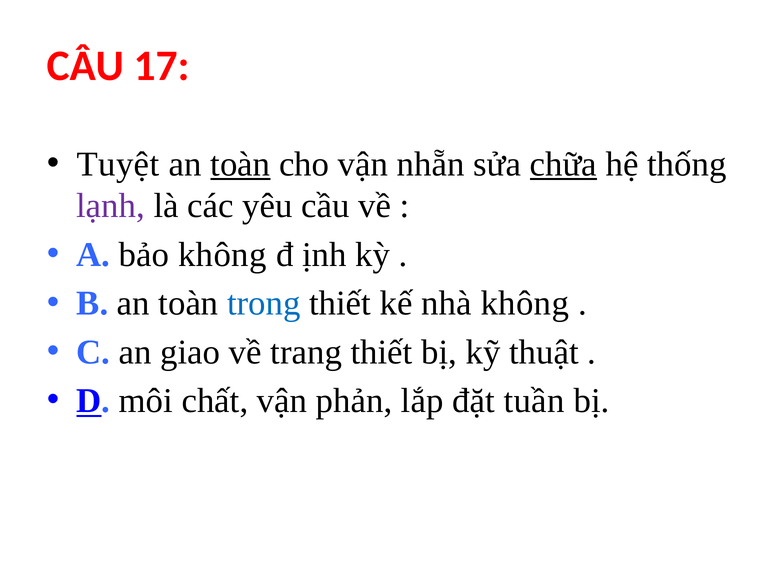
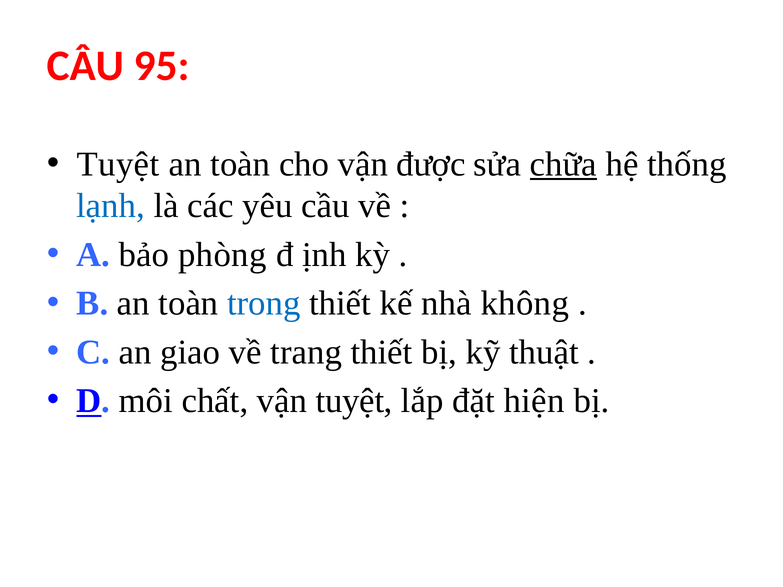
17: 17 -> 95 (162, 66)
toàn underline: present -> none (240, 164)
nhẵn: nhẵn -> được (431, 164)
lạnh colour: purple -> blue (111, 206)
bảo không: không -> phòng (222, 255)
vận phản: phản -> tuyệt (354, 401)
tuần: tuần -> hiện (534, 401)
